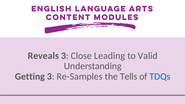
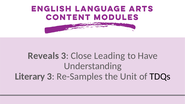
Valid: Valid -> Have (148, 56)
Getting: Getting -> Literary (30, 77)
Tells: Tells -> Unit (129, 77)
TDQs colour: blue -> black (160, 77)
